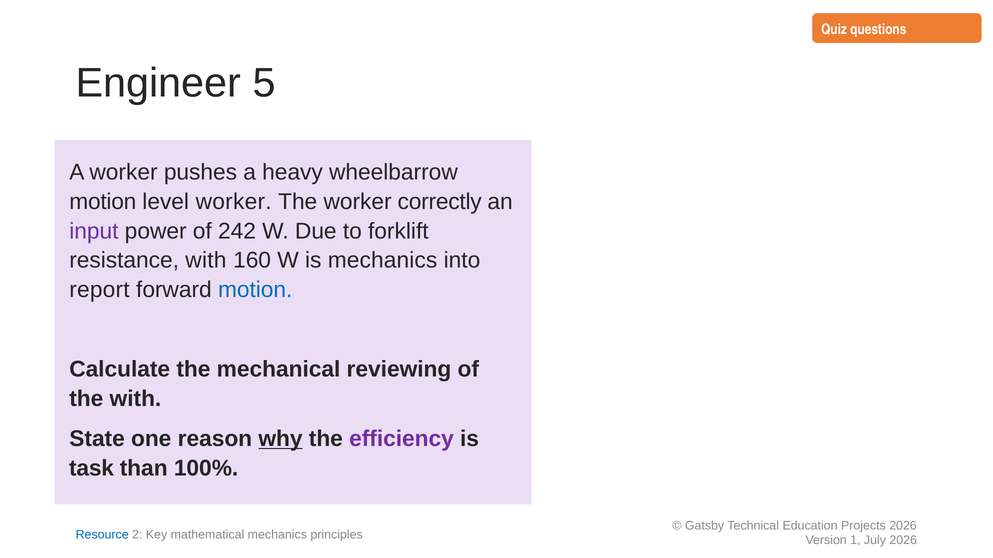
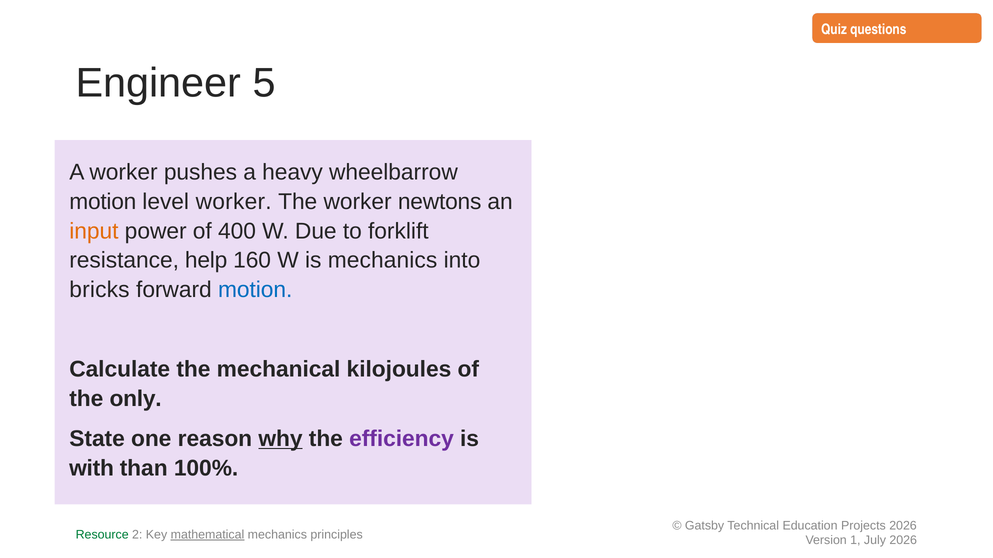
correctly: correctly -> newtons (440, 202)
input colour: purple -> orange (94, 231)
242: 242 -> 400 (237, 231)
resistance with: with -> help (206, 261)
report: report -> bricks (99, 290)
reviewing: reviewing -> kilojoules (399, 370)
the with: with -> only (136, 399)
task: task -> with (92, 469)
Resource colour: blue -> green (102, 535)
mathematical underline: none -> present (207, 535)
